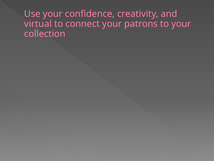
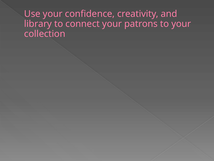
virtual: virtual -> library (38, 24)
